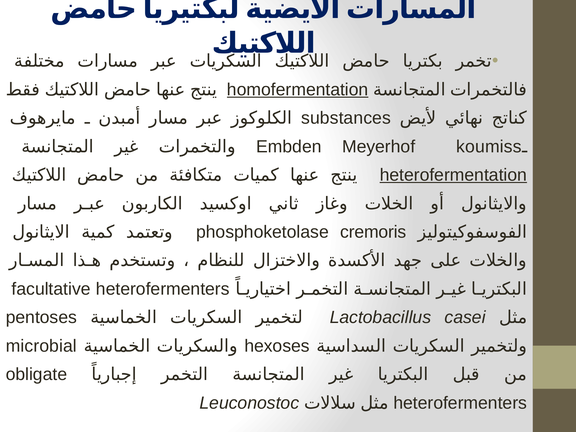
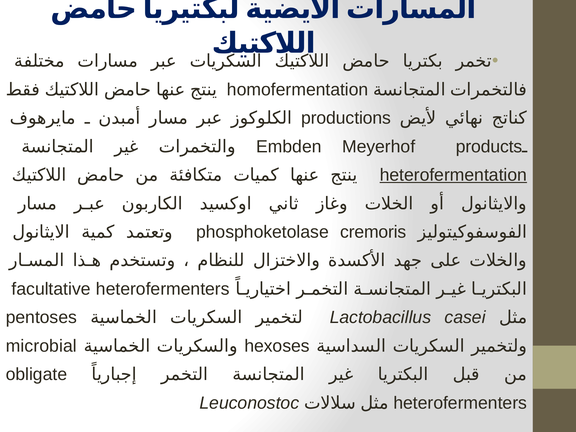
homofermentation underline: present -> none (298, 90)
substances: substances -> productions (346, 118)
koumiss: koumiss -> products (489, 147)
